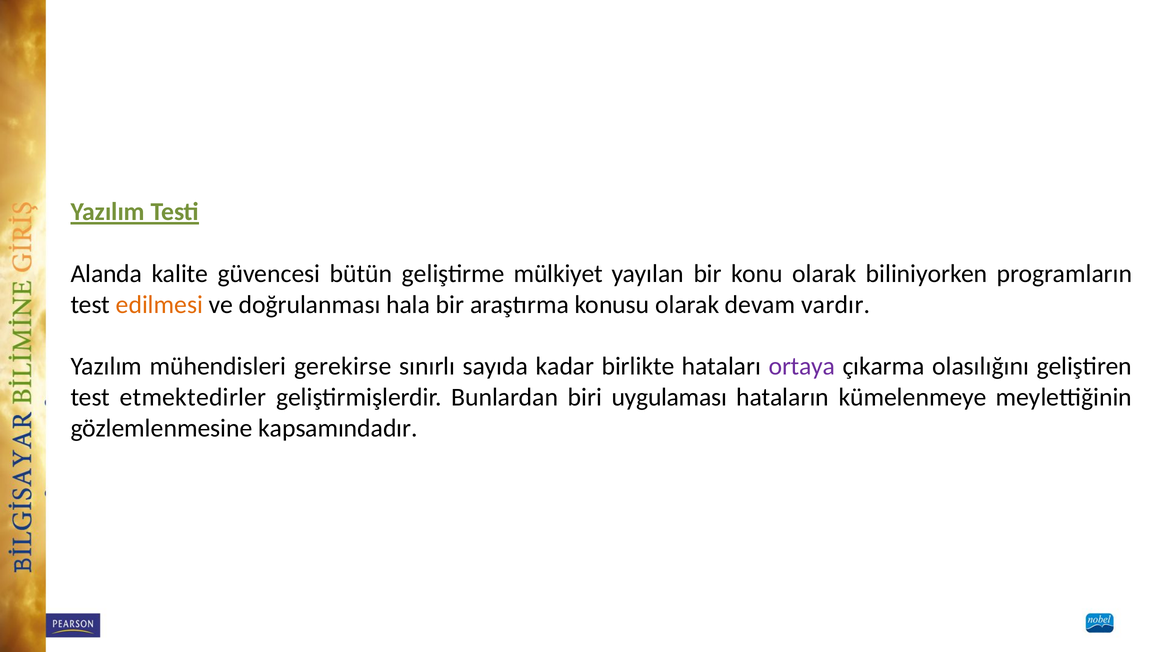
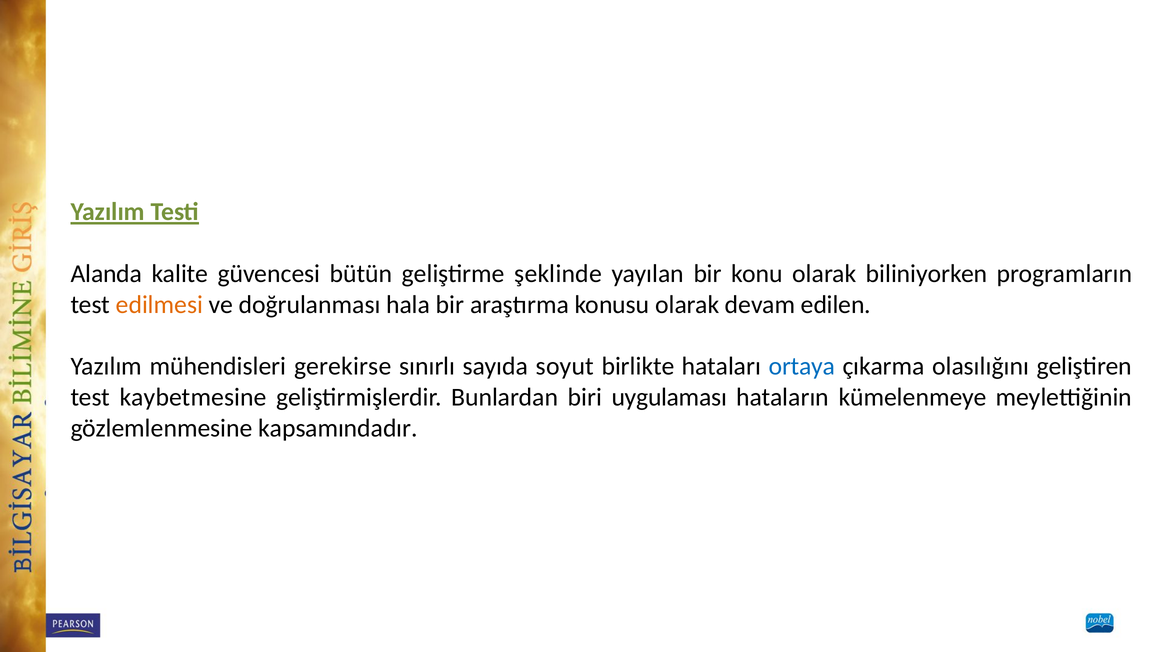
mülkiyet: mülkiyet -> şeklinde (558, 274)
vardır: vardır -> edilen (836, 305)
kadar: kadar -> soyut (565, 366)
ortaya colour: purple -> blue (802, 366)
etmektedirler: etmektedirler -> kaybetmesine (193, 397)
